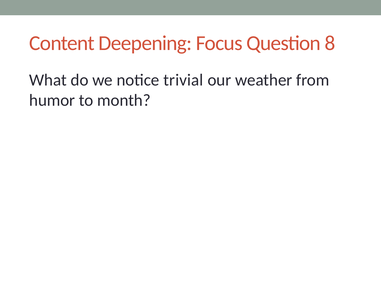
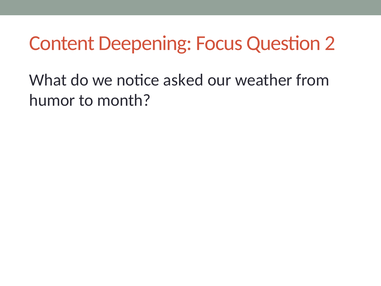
8: 8 -> 2 (330, 43)
trivial: trivial -> asked (183, 80)
